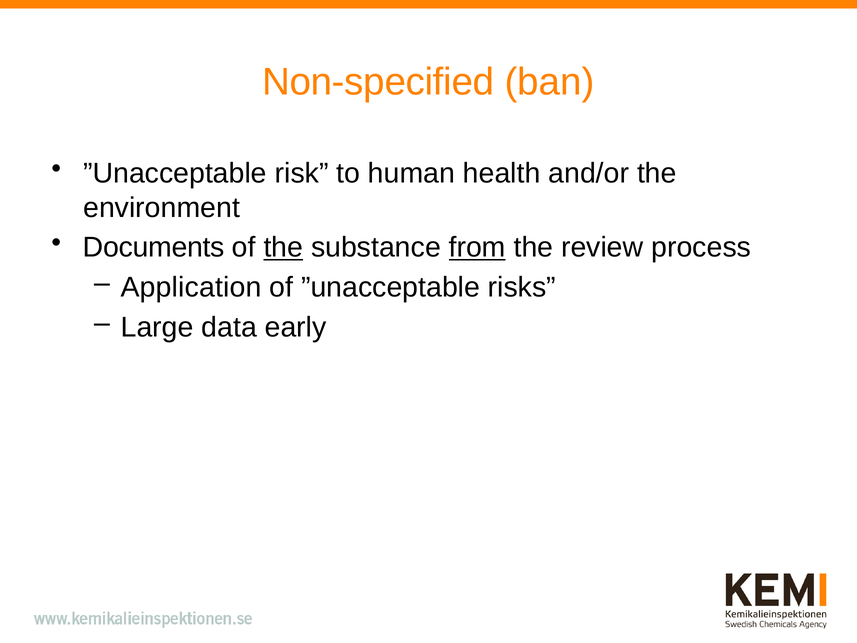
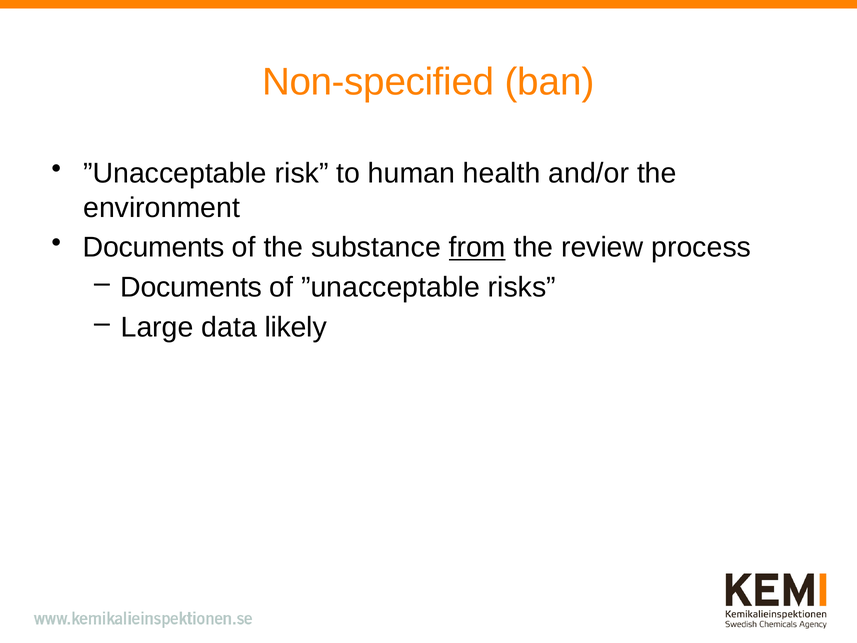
the underline: present -> none (283, 247)
Application: Application -> Documents (191, 287)
early: early -> likely (296, 327)
